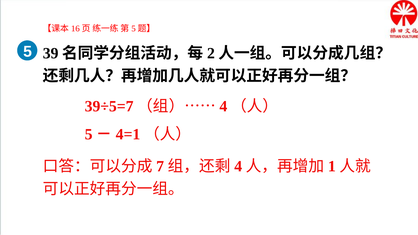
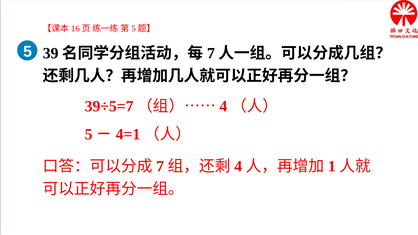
2: 2 -> 7 (211, 53)
